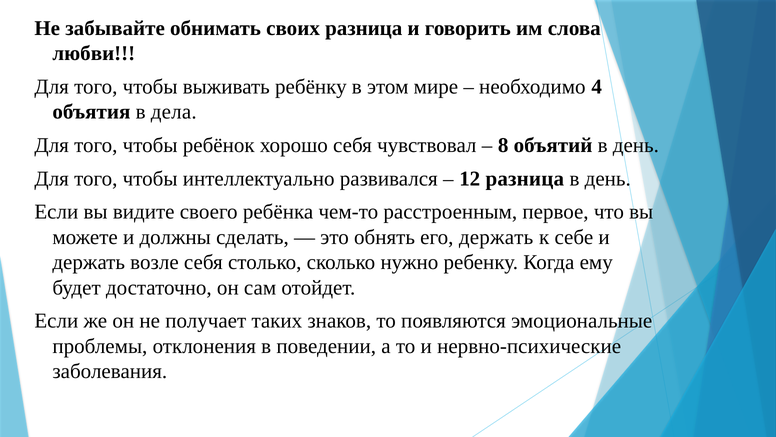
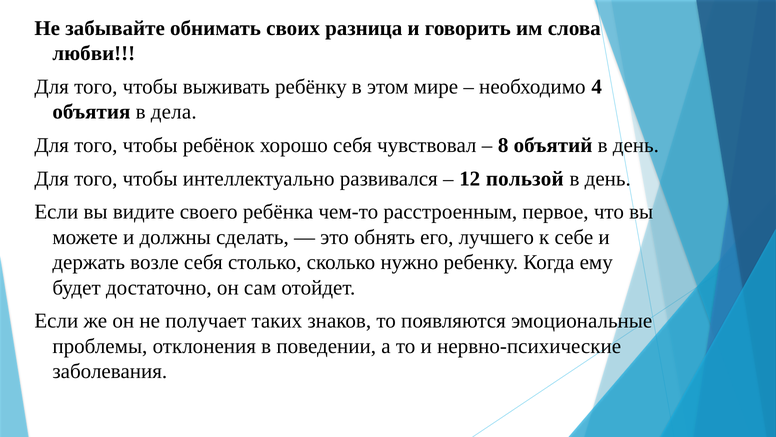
12 разница: разница -> пользой (525, 178)
его держать: держать -> лучшего (496, 237)
